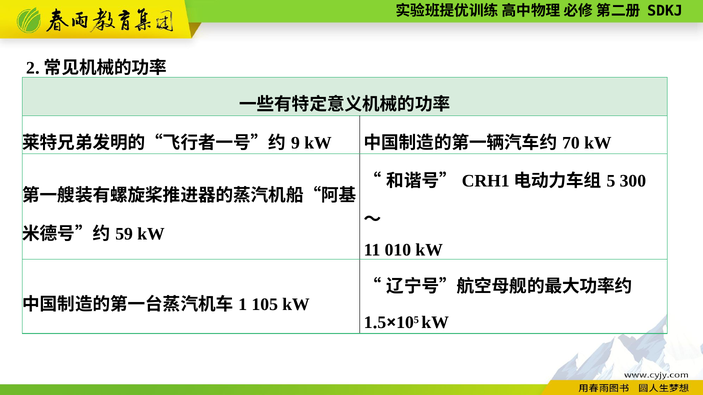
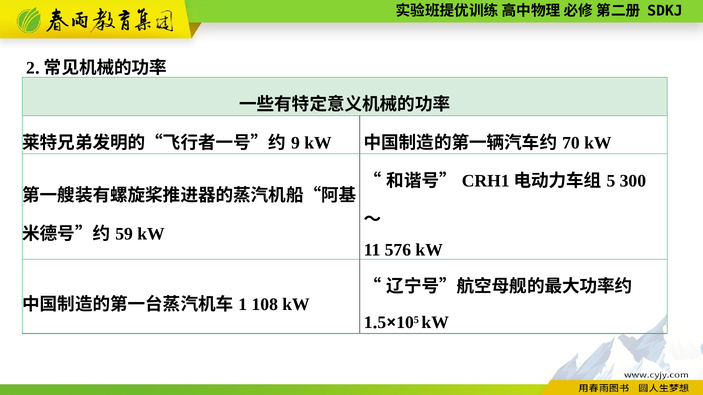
010: 010 -> 576 (398, 250)
105: 105 -> 108 (265, 305)
